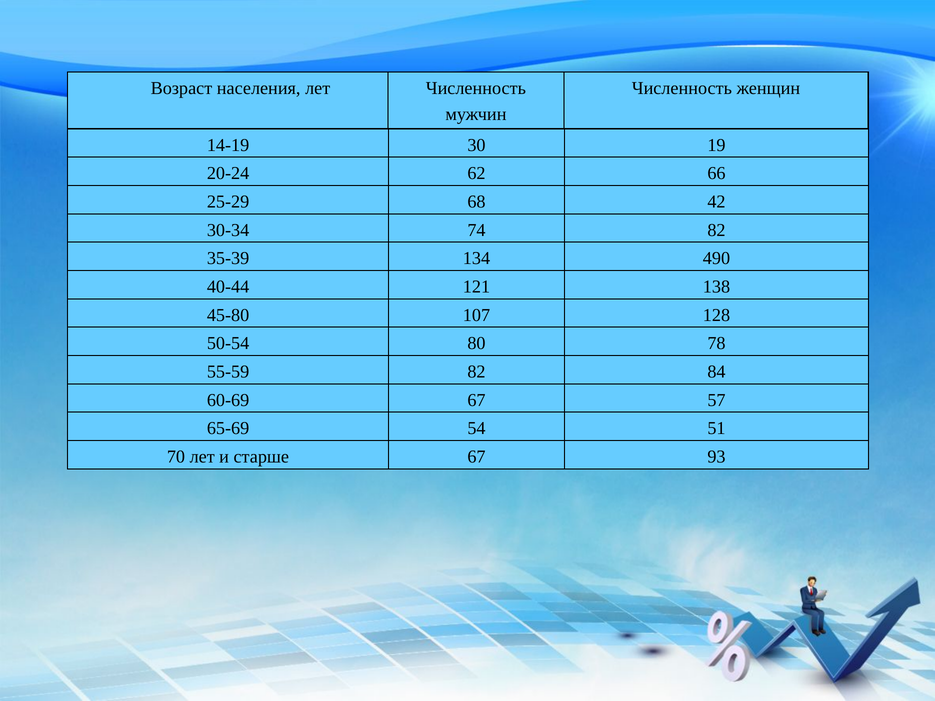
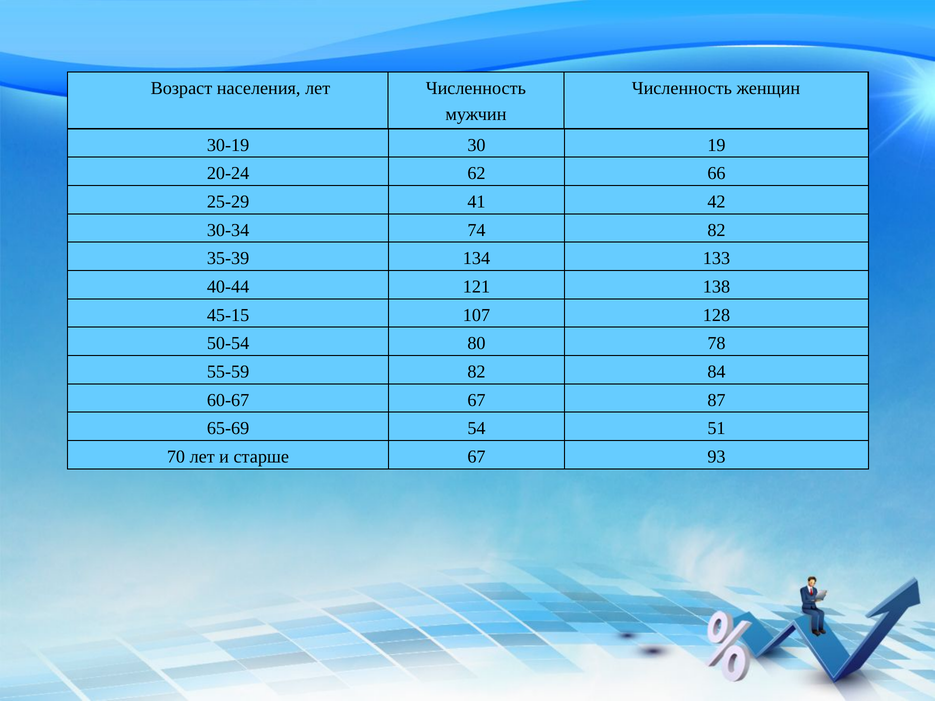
14-19: 14-19 -> 30-19 (228, 145)
68: 68 -> 41 (476, 202)
490: 490 -> 133 (717, 258)
45-80: 45-80 -> 45-15 (228, 315)
60-69: 60-69 -> 60-67 (228, 400)
57: 57 -> 87 (716, 400)
